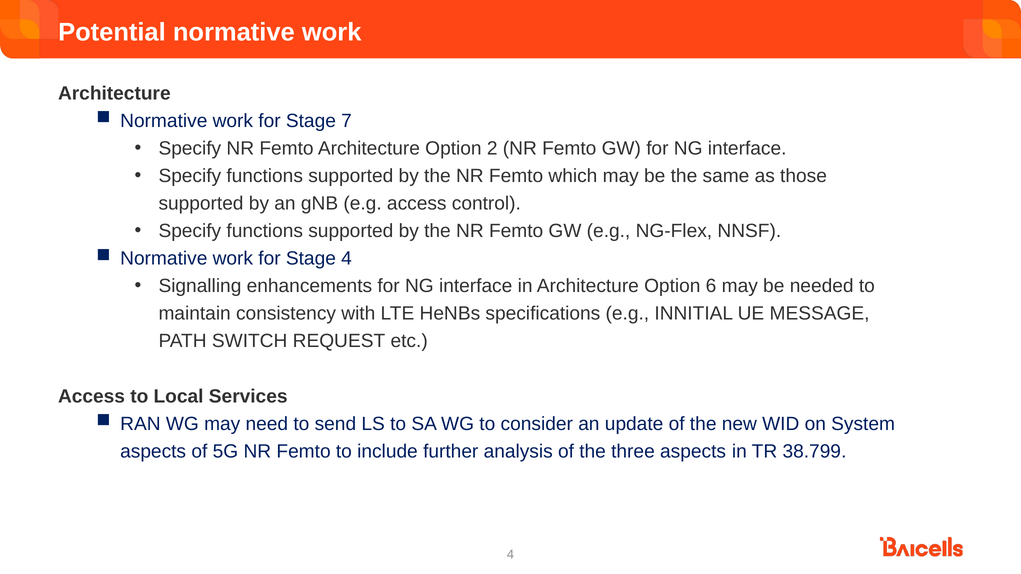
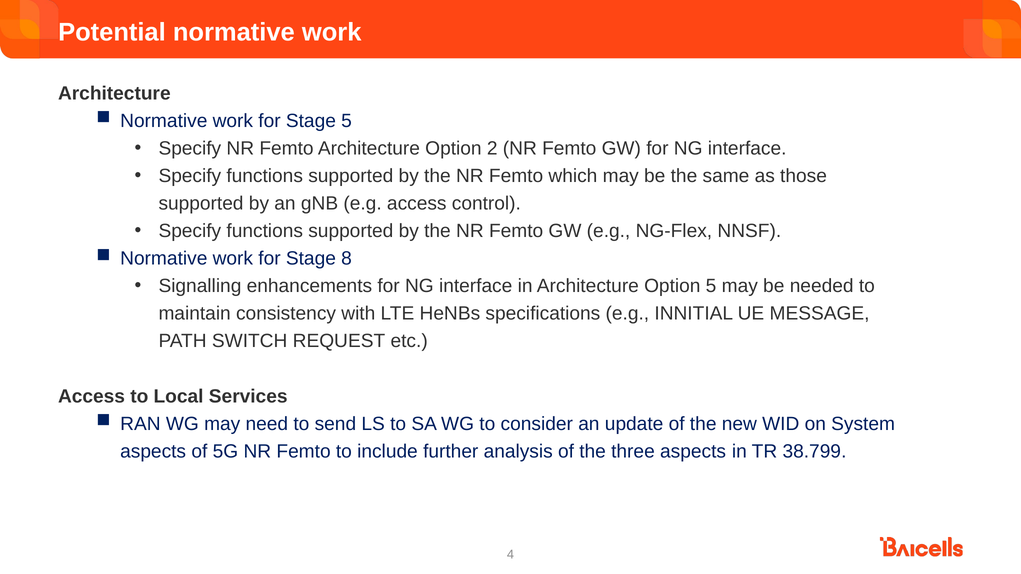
Stage 7: 7 -> 5 (347, 121)
Stage 4: 4 -> 8 (347, 259)
Option 6: 6 -> 5 (711, 286)
